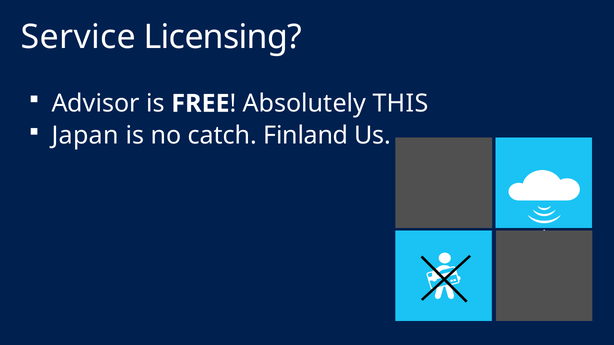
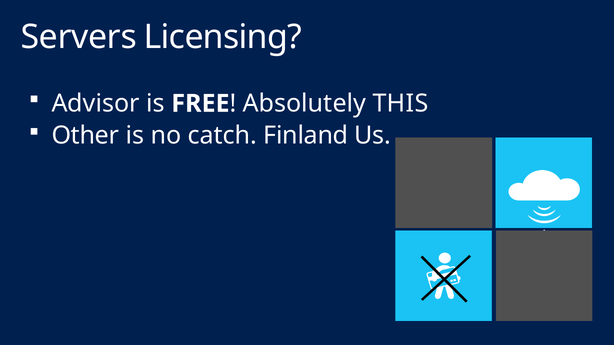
Service: Service -> Servers (79, 37)
Japan: Japan -> Other (85, 136)
